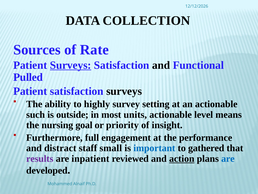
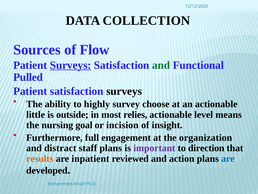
Rate: Rate -> Flow (95, 50)
and colour: black -> green (161, 65)
setting: setting -> choose (156, 104)
such: such -> little (36, 114)
units: units -> relies (135, 114)
priority: priority -> incision (122, 125)
performance: performance -> organization (206, 137)
staff small: small -> plans (111, 148)
important colour: blue -> purple (154, 148)
gathered: gathered -> direction (206, 148)
results colour: purple -> orange (40, 158)
action underline: present -> none (182, 158)
